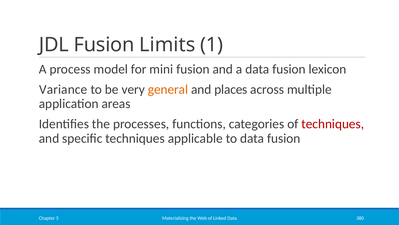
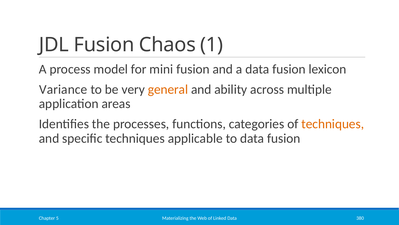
Limits: Limits -> Chaos (167, 45)
places: places -> ability (231, 89)
techniques colour: red -> orange (333, 124)
